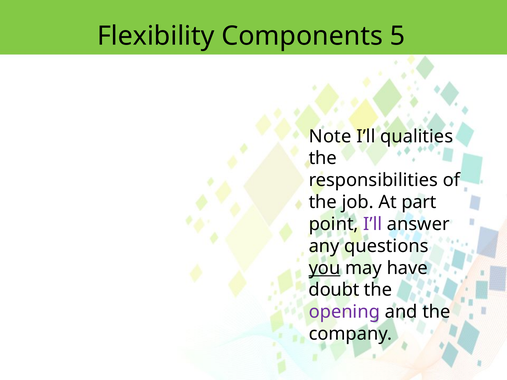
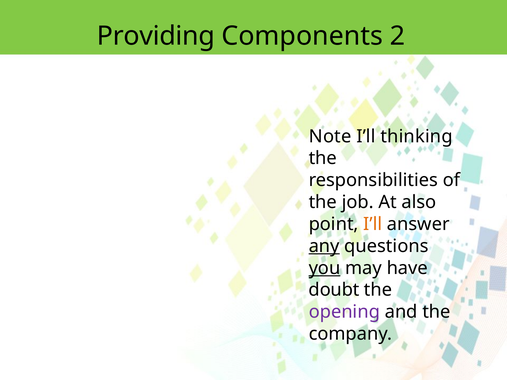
Flexibility: Flexibility -> Providing (156, 36)
5: 5 -> 2 (397, 36)
qualities: qualities -> thinking (417, 136)
part: part -> also (419, 202)
I’ll colour: purple -> orange (373, 224)
any underline: none -> present (324, 246)
